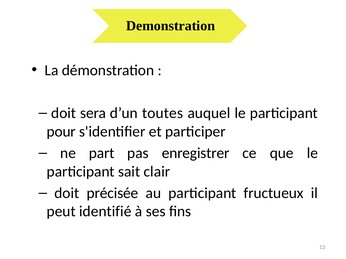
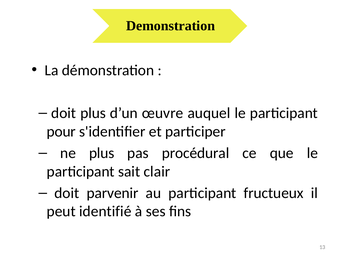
doit sera: sera -> plus (93, 113)
toutes: toutes -> œuvre (163, 113)
ne part: part -> plus (102, 153)
enregistrer: enregistrer -> procédural (196, 153)
précisée: précisée -> parvenir (113, 193)
